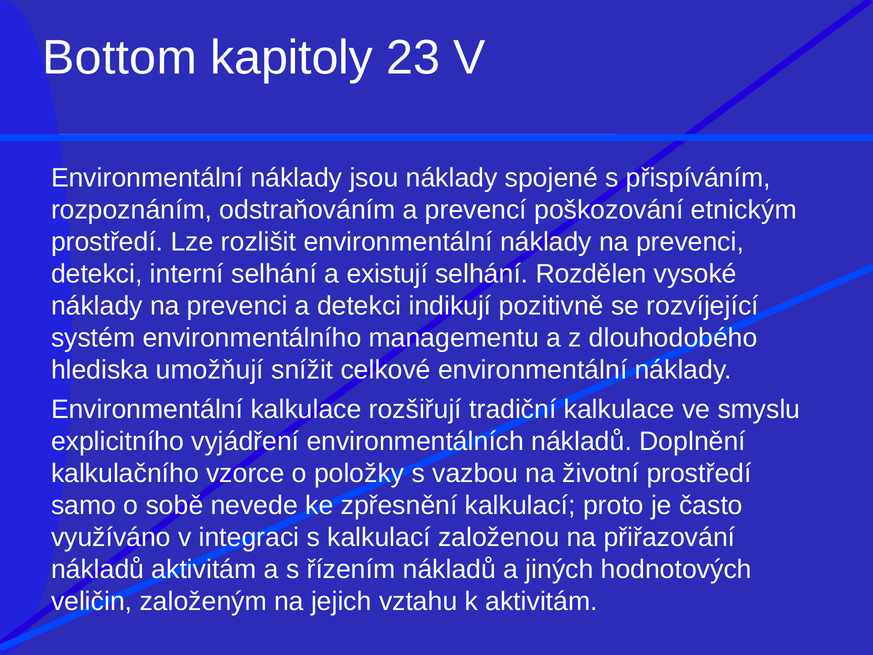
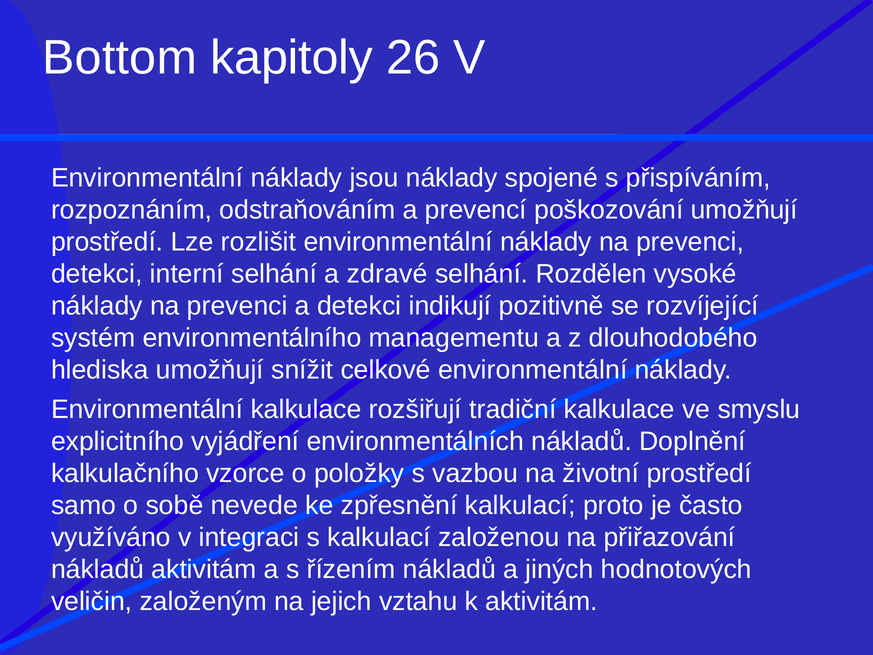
23: 23 -> 26 (413, 58)
poškozování etnickým: etnickým -> umožňují (744, 210)
existují: existují -> zdravé (387, 274)
